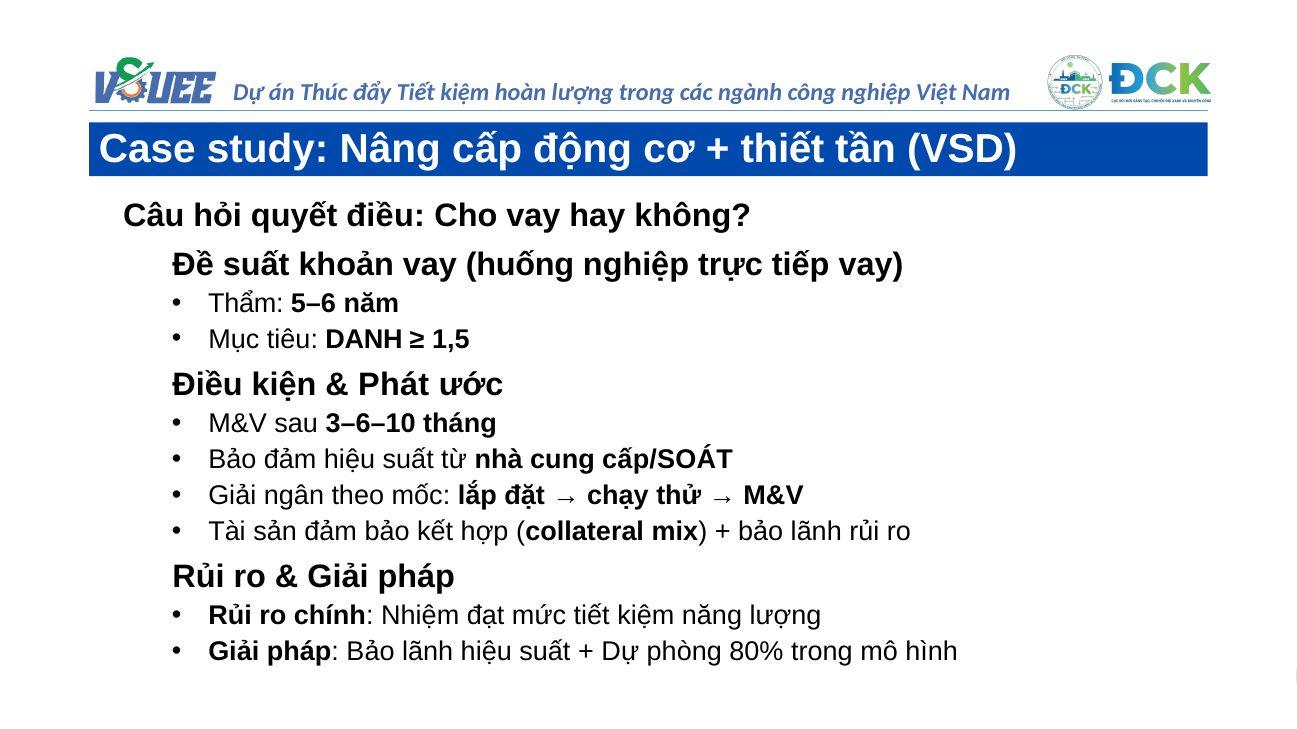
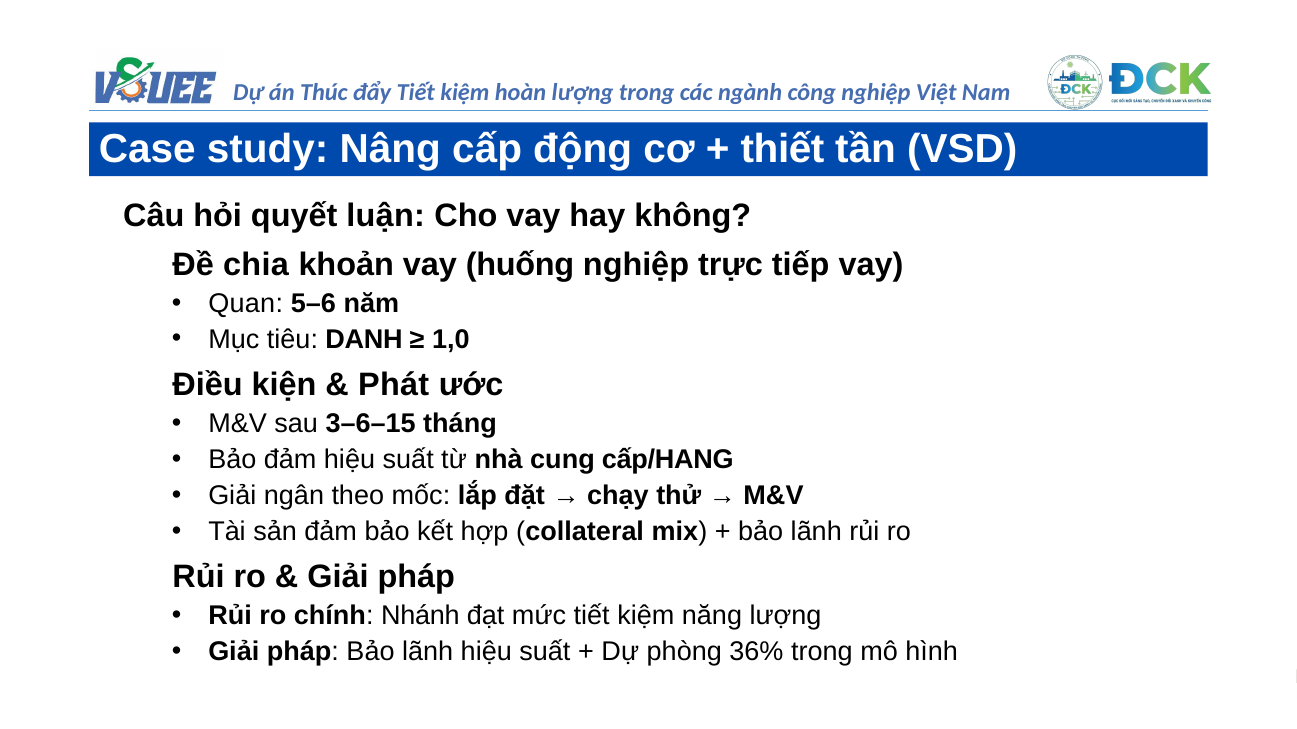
quyết điều: điều -> luận (386, 216)
Đề suất: suất -> chia (256, 265)
Thẩm: Thẩm -> Quan (246, 303)
1,5: 1,5 -> 1,0 (451, 339)
3–6–10: 3–6–10 -> 3–6–15 (371, 424)
cấp/SOÁT: cấp/SOÁT -> cấp/HANG (668, 460)
Nhiệm: Nhiệm -> Nhánh (420, 616)
80%: 80% -> 36% (756, 652)
